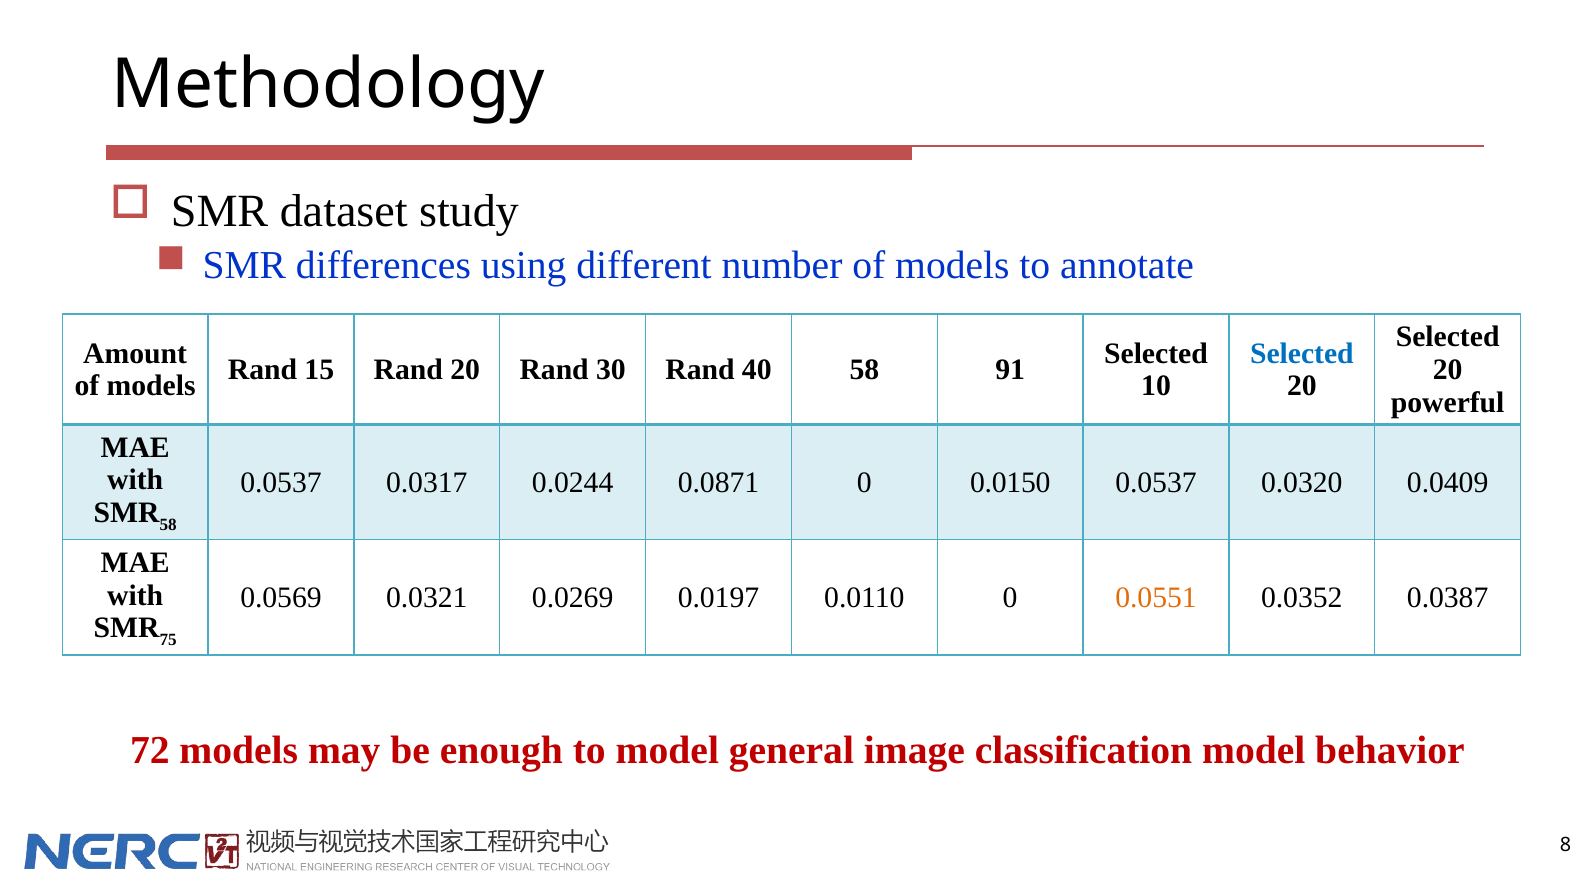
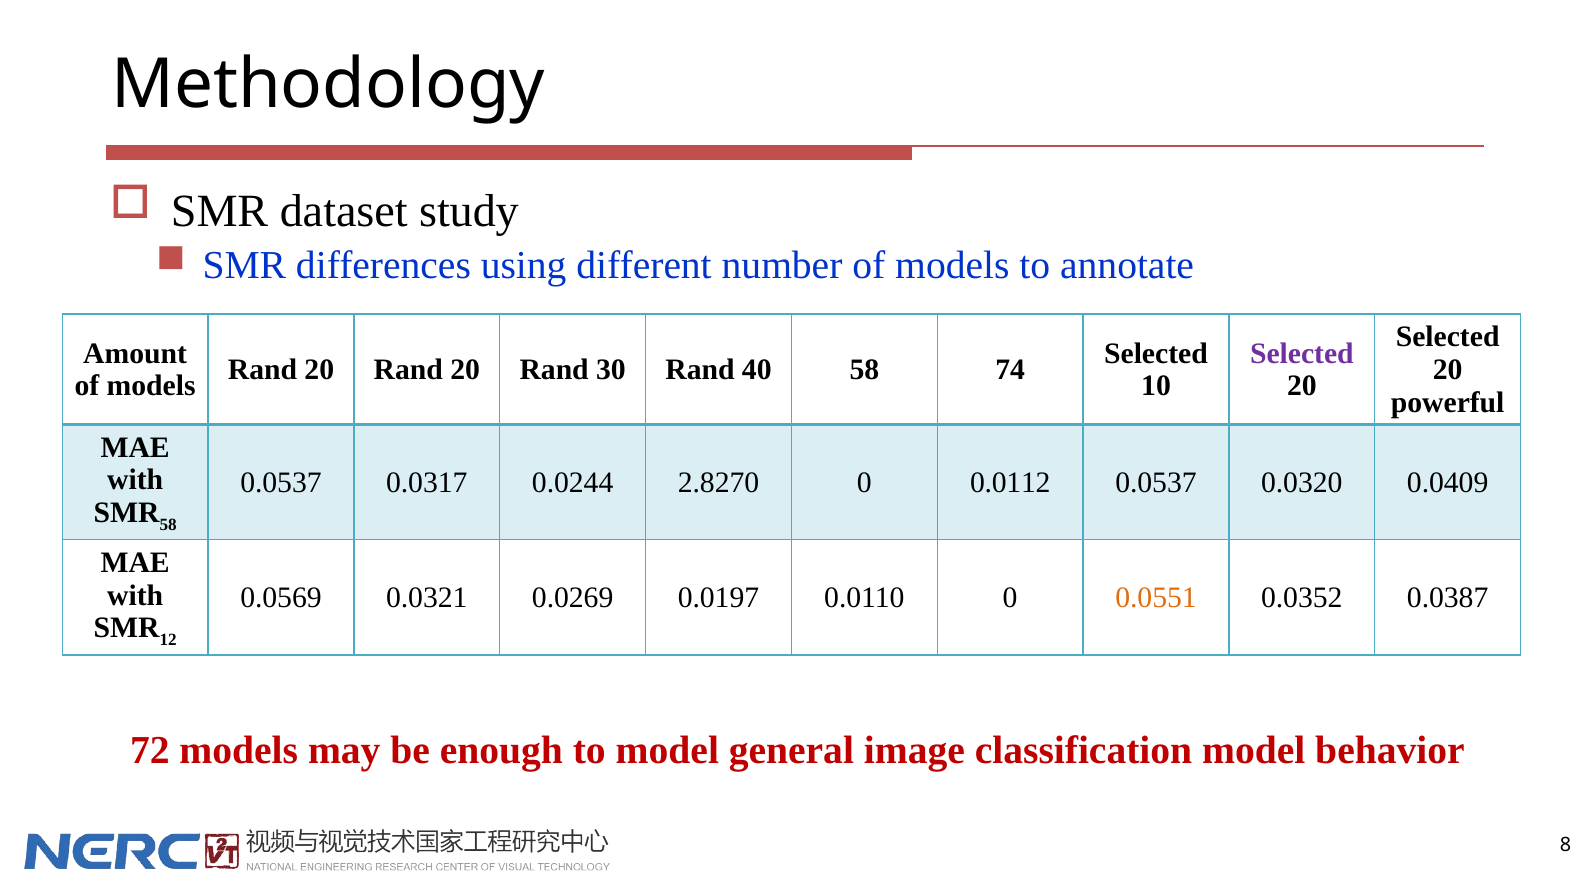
Selected colour: blue -> purple (1302, 353)
15: 15 -> 20 (319, 370)
91: 91 -> 74 (1010, 370)
0.0871: 0.0871 -> 2.8270 (719, 483)
0.0150: 0.0150 -> 0.0112 (1010, 483)
75: 75 -> 12 (168, 640)
